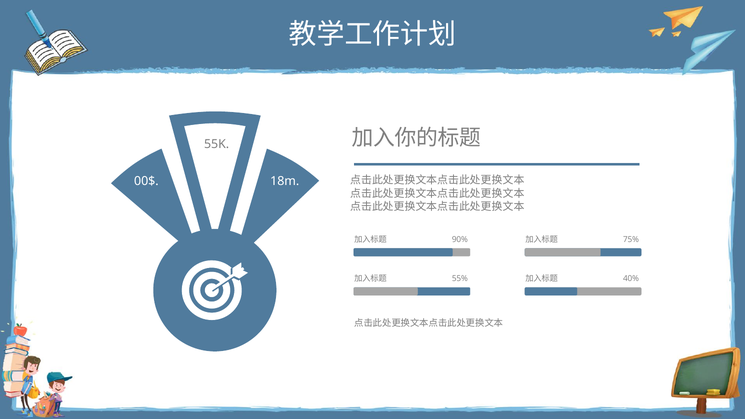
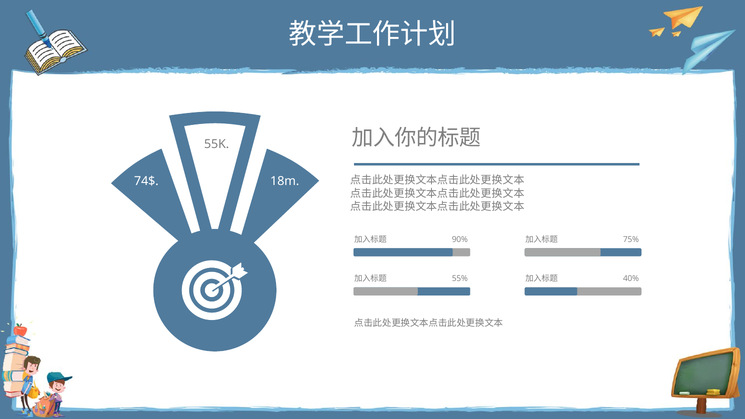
00$: 00$ -> 74$ (146, 181)
